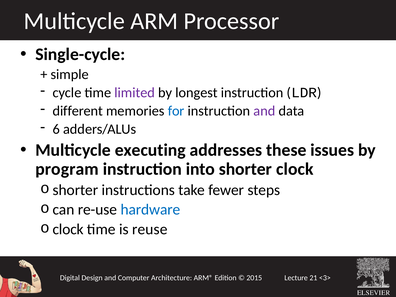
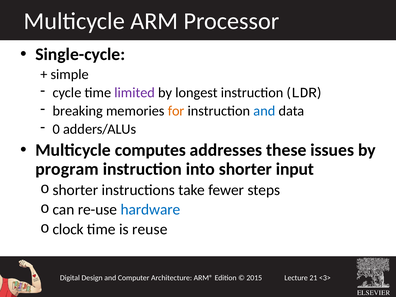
different: different -> breaking (78, 111)
for colour: blue -> orange (176, 111)
and colour: purple -> blue (264, 111)
6: 6 -> 0 (56, 129)
executing: executing -> computes (150, 150)
shorter clock: clock -> input (295, 169)
